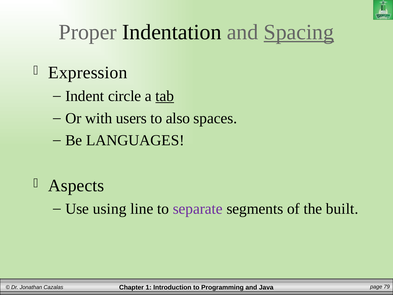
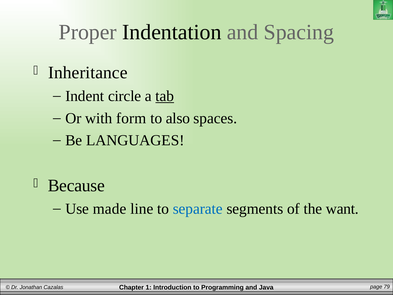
Spacing underline: present -> none (299, 32)
Expression: Expression -> Inheritance (88, 73)
users: users -> form (131, 118)
Aspects: Aspects -> Because (76, 185)
using: using -> made (110, 209)
separate colour: purple -> blue (198, 209)
built: built -> want (342, 209)
